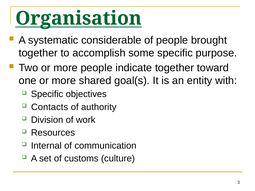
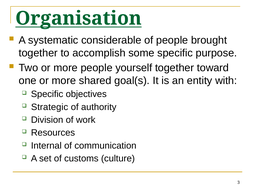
indicate: indicate -> yourself (134, 68)
Contacts: Contacts -> Strategic (50, 107)
